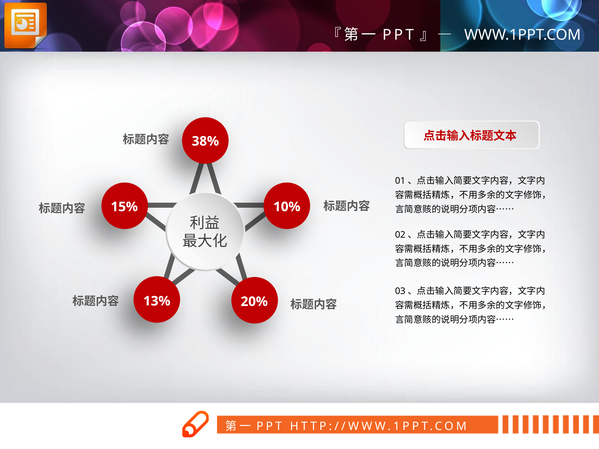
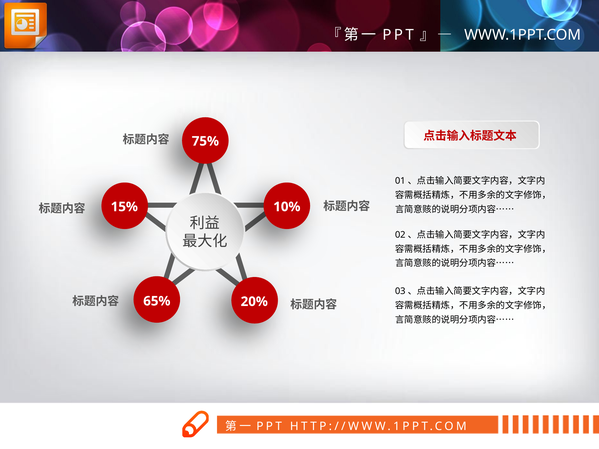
38%: 38% -> 75% (205, 141)
13%: 13% -> 65% (157, 301)
